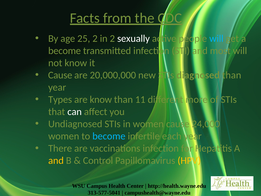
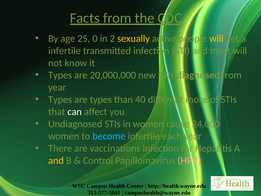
25 2: 2 -> 0 (95, 39)
sexually colour: white -> yellow (133, 39)
will colour: light blue -> yellow (216, 39)
become: become -> infertile (65, 51)
Cause: Cause -> Types (60, 75)
diagnosed than: than -> from (232, 75)
are know: know -> types (101, 99)
11: 11 -> 40 (140, 99)
HPV colour: yellow -> pink (189, 160)
